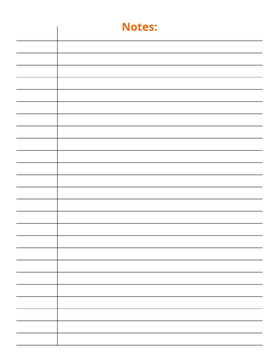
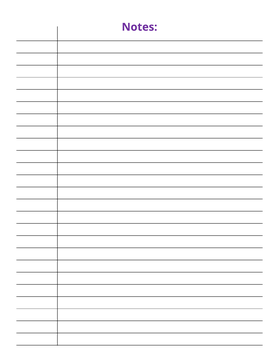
Notes colour: orange -> purple (139, 27)
